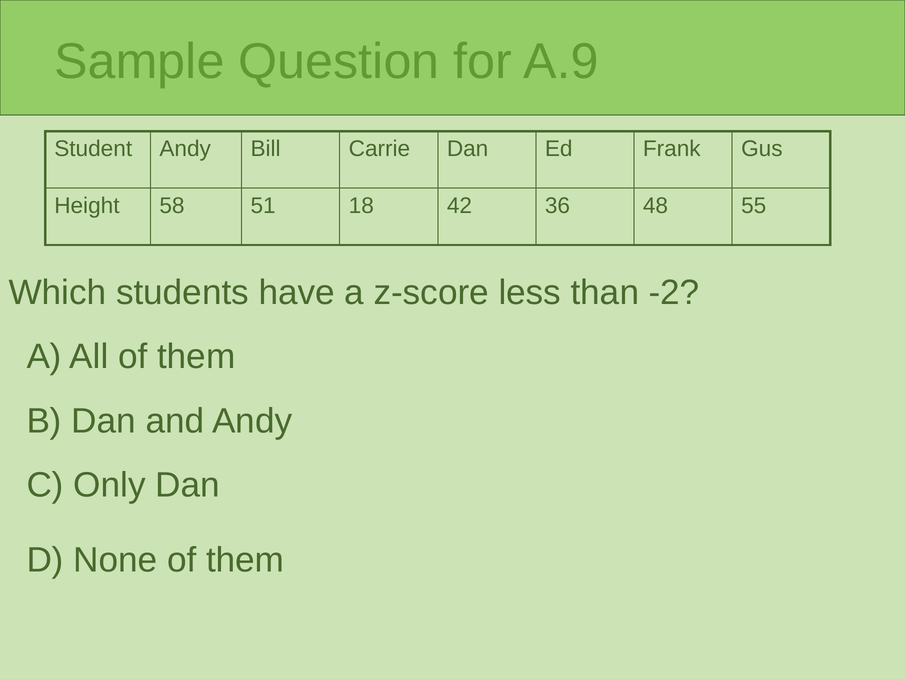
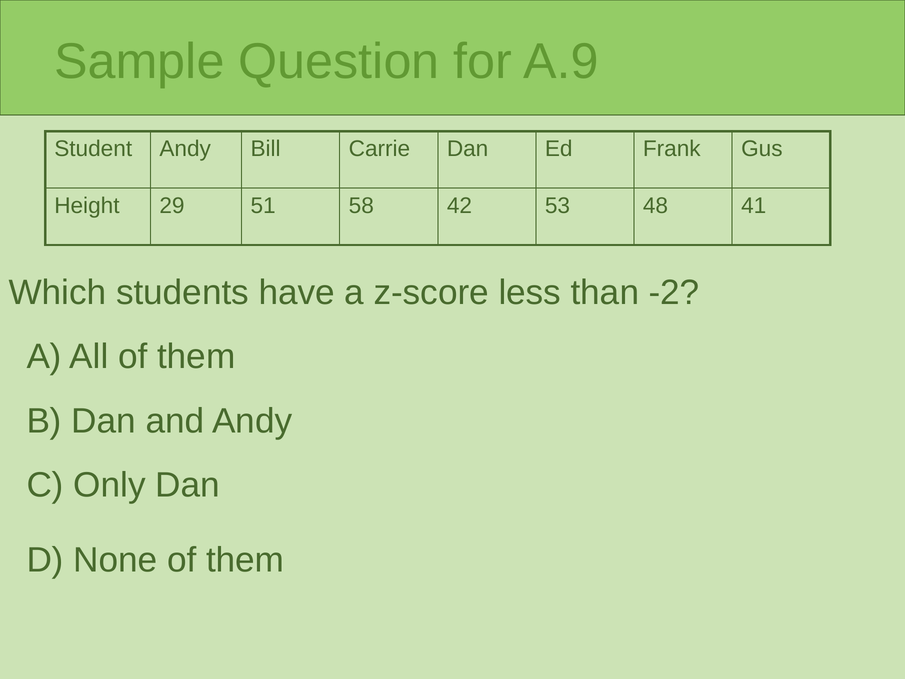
58: 58 -> 29 (172, 206)
18: 18 -> 58 (361, 206)
36: 36 -> 53 (557, 206)
55: 55 -> 41 (754, 206)
